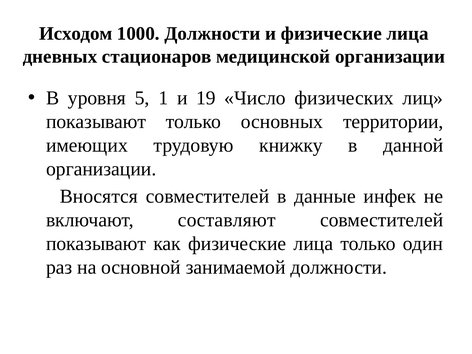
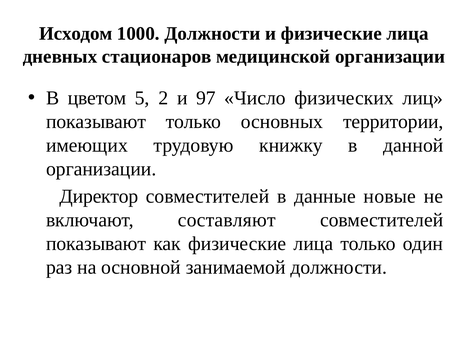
уровня: уровня -> цветом (97, 98)
1: 1 -> 2 (163, 98)
19: 19 -> 97 (206, 98)
Вносятся: Вносятся -> Директор (99, 196)
инфек: инфек -> новые (390, 196)
